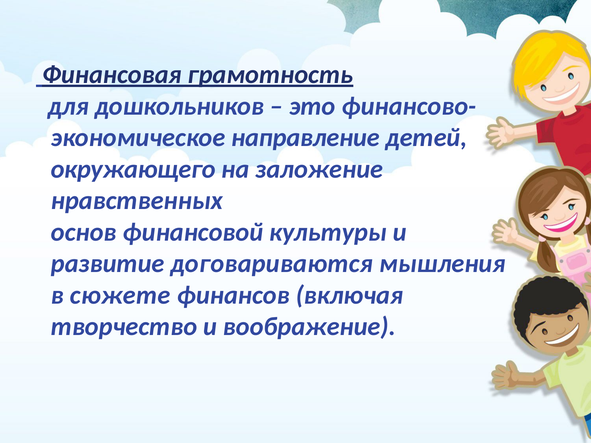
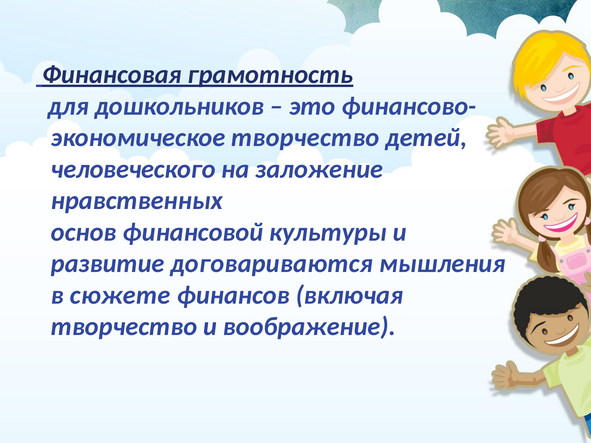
направление: направление -> творчество (305, 138)
окружающего: окружающего -> человеческого (133, 169)
